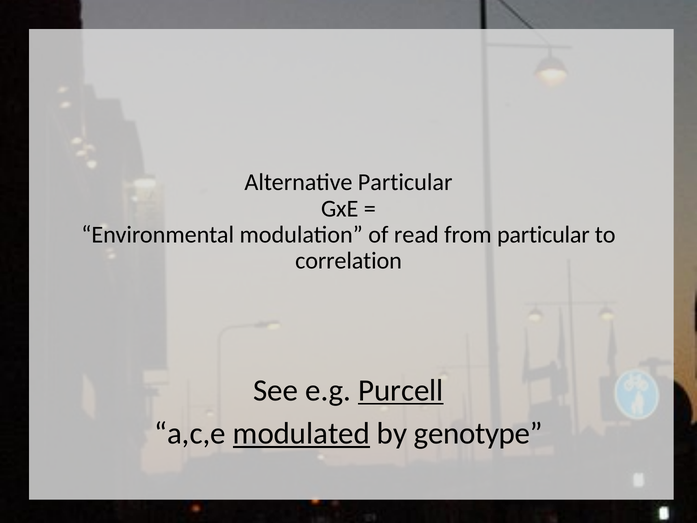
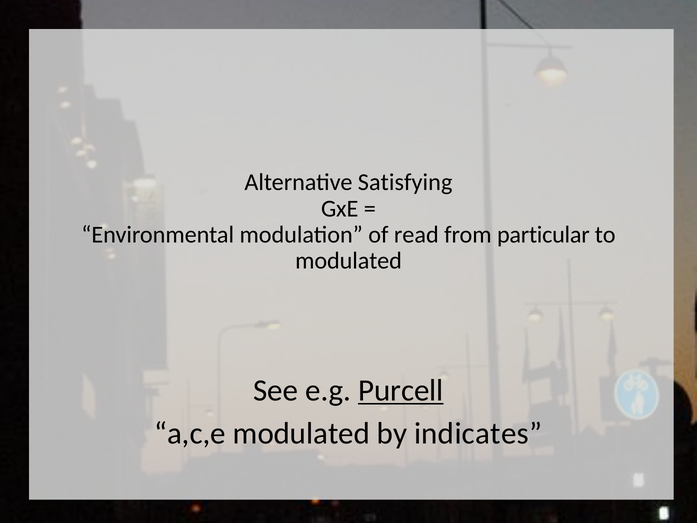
Alternative Particular: Particular -> Satisfying (405, 182)
correlation: correlation -> modulated (349, 261)
modulated underline: present -> none (301, 434)
genotype: genotype -> indicates (478, 434)
